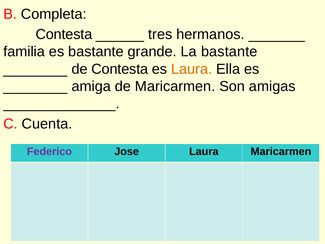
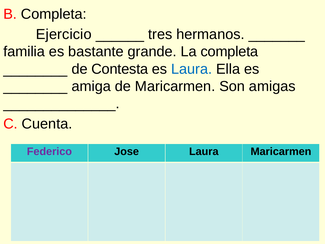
Contesta: Contesta -> Ejercicio (64, 34)
La bastante: bastante -> completa (229, 52)
Laura colour: orange -> blue (192, 69)
